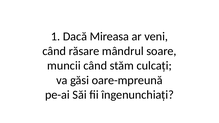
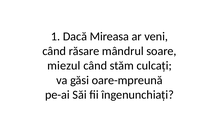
muncii: muncii -> miezul (64, 66)
